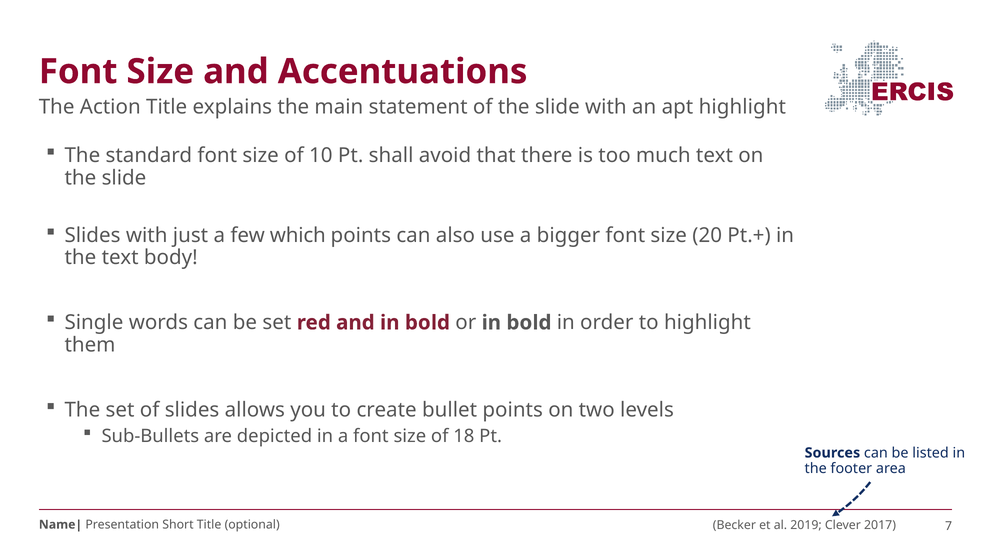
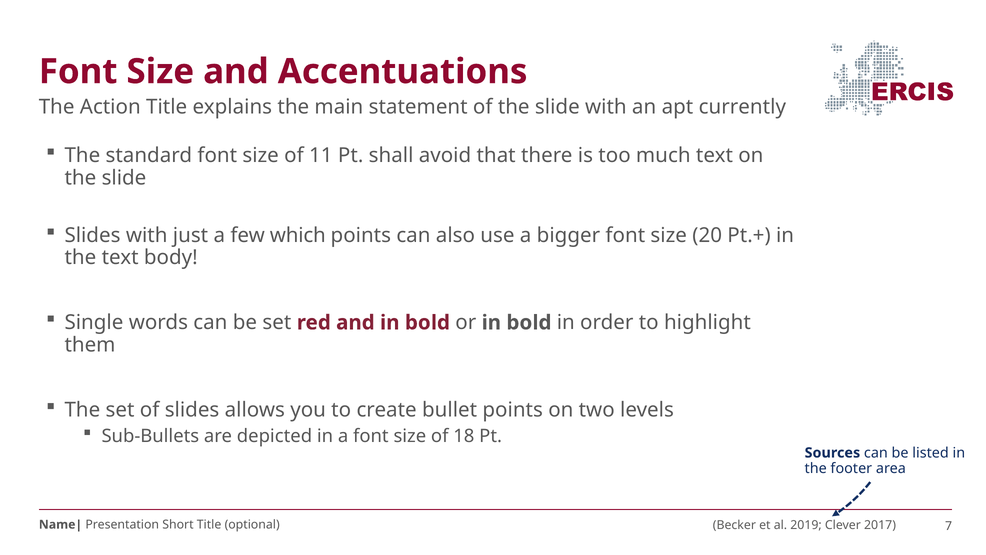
apt highlight: highlight -> currently (742, 107)
10: 10 -> 11 (321, 156)
